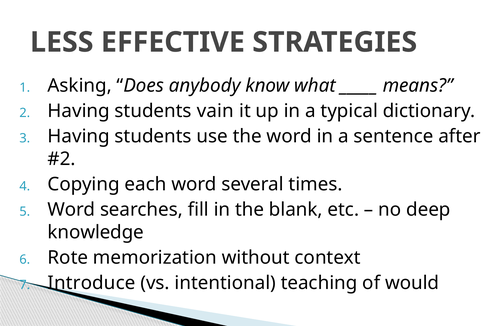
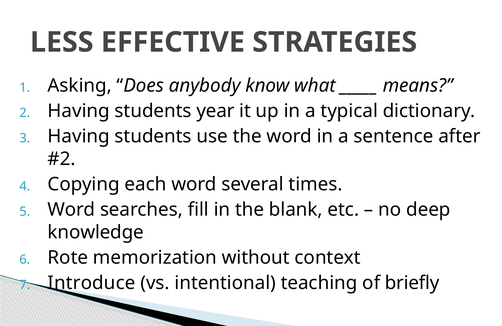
vain: vain -> year (216, 111)
would: would -> briefly (412, 283)
